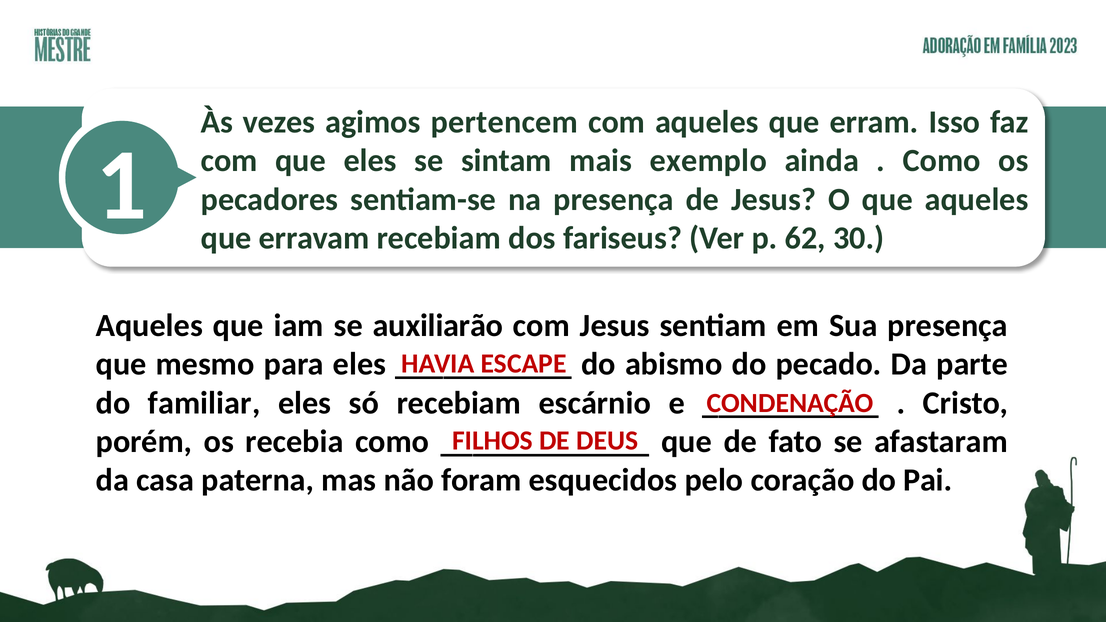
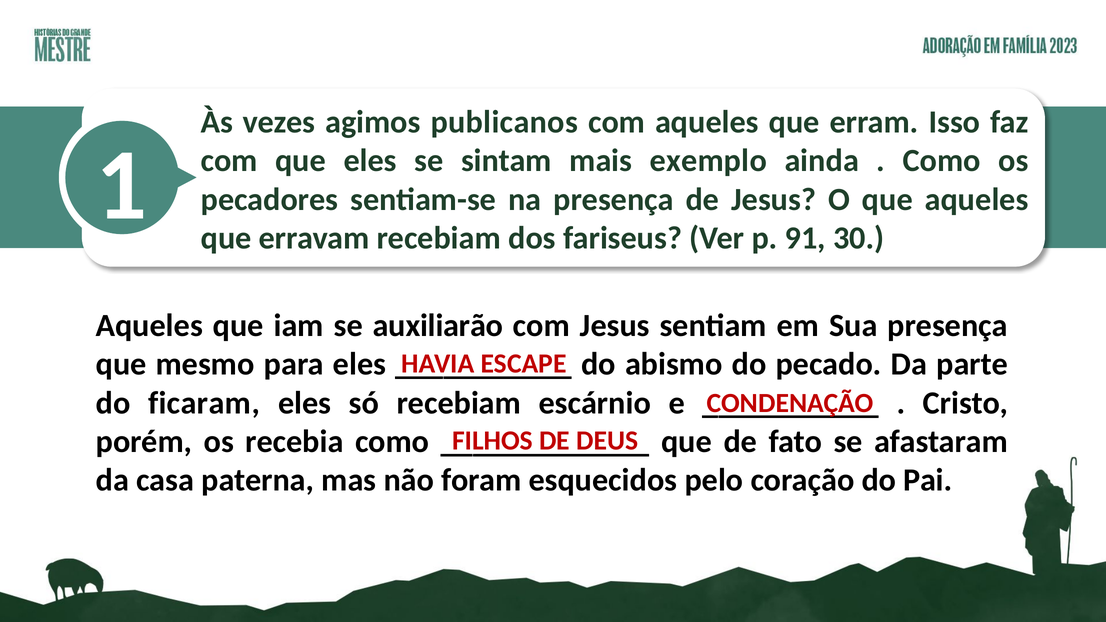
pertencem: pertencem -> publicanos (504, 122)
62: 62 -> 91 (805, 238)
familiar: familiar -> ficaram (204, 403)
